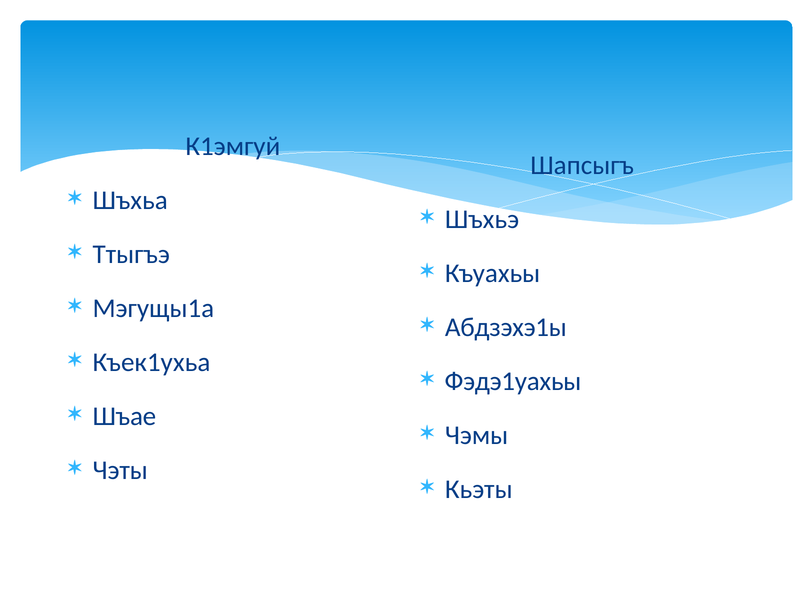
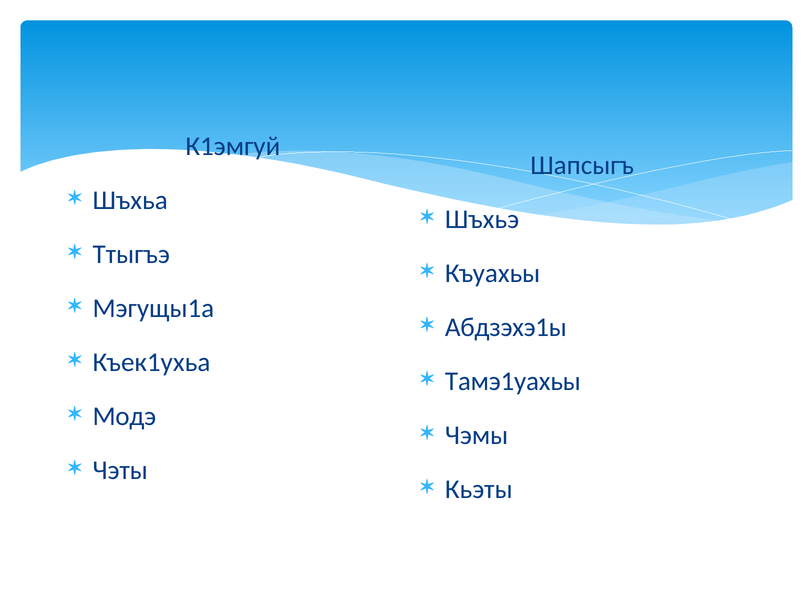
Фэдэ1уахьы: Фэдэ1уахьы -> Тамэ1уахьы (513, 381)
Шъае: Шъае -> Модэ (124, 416)
